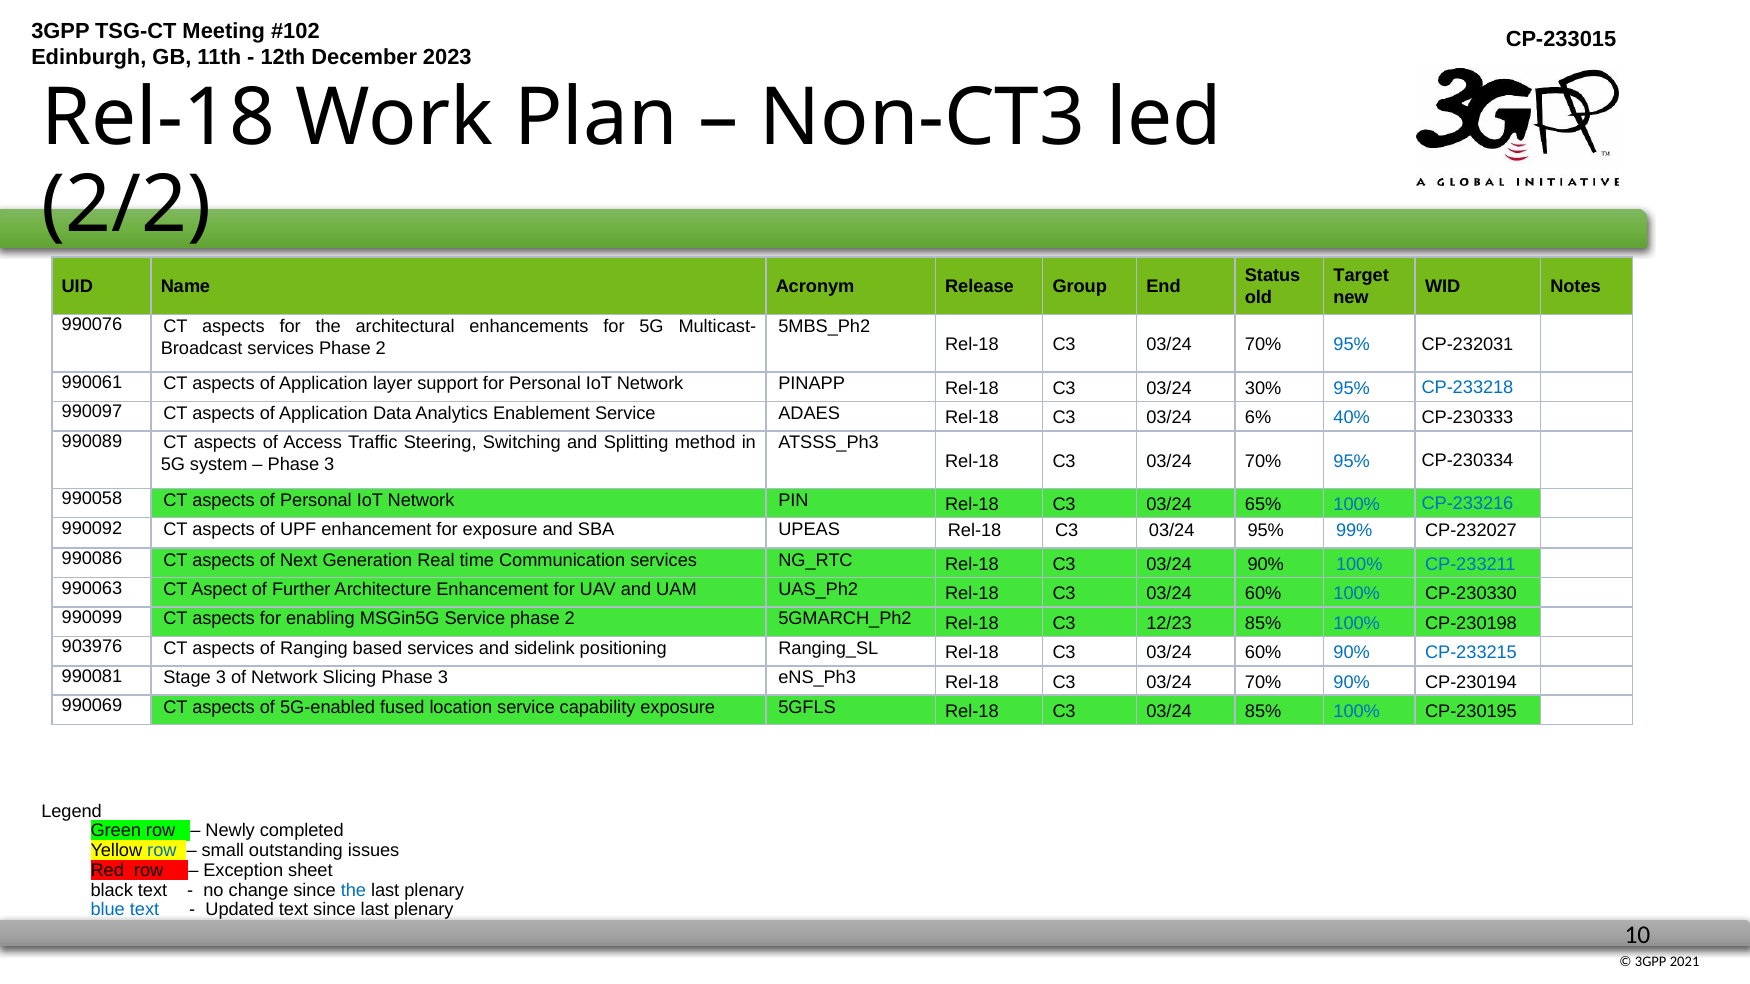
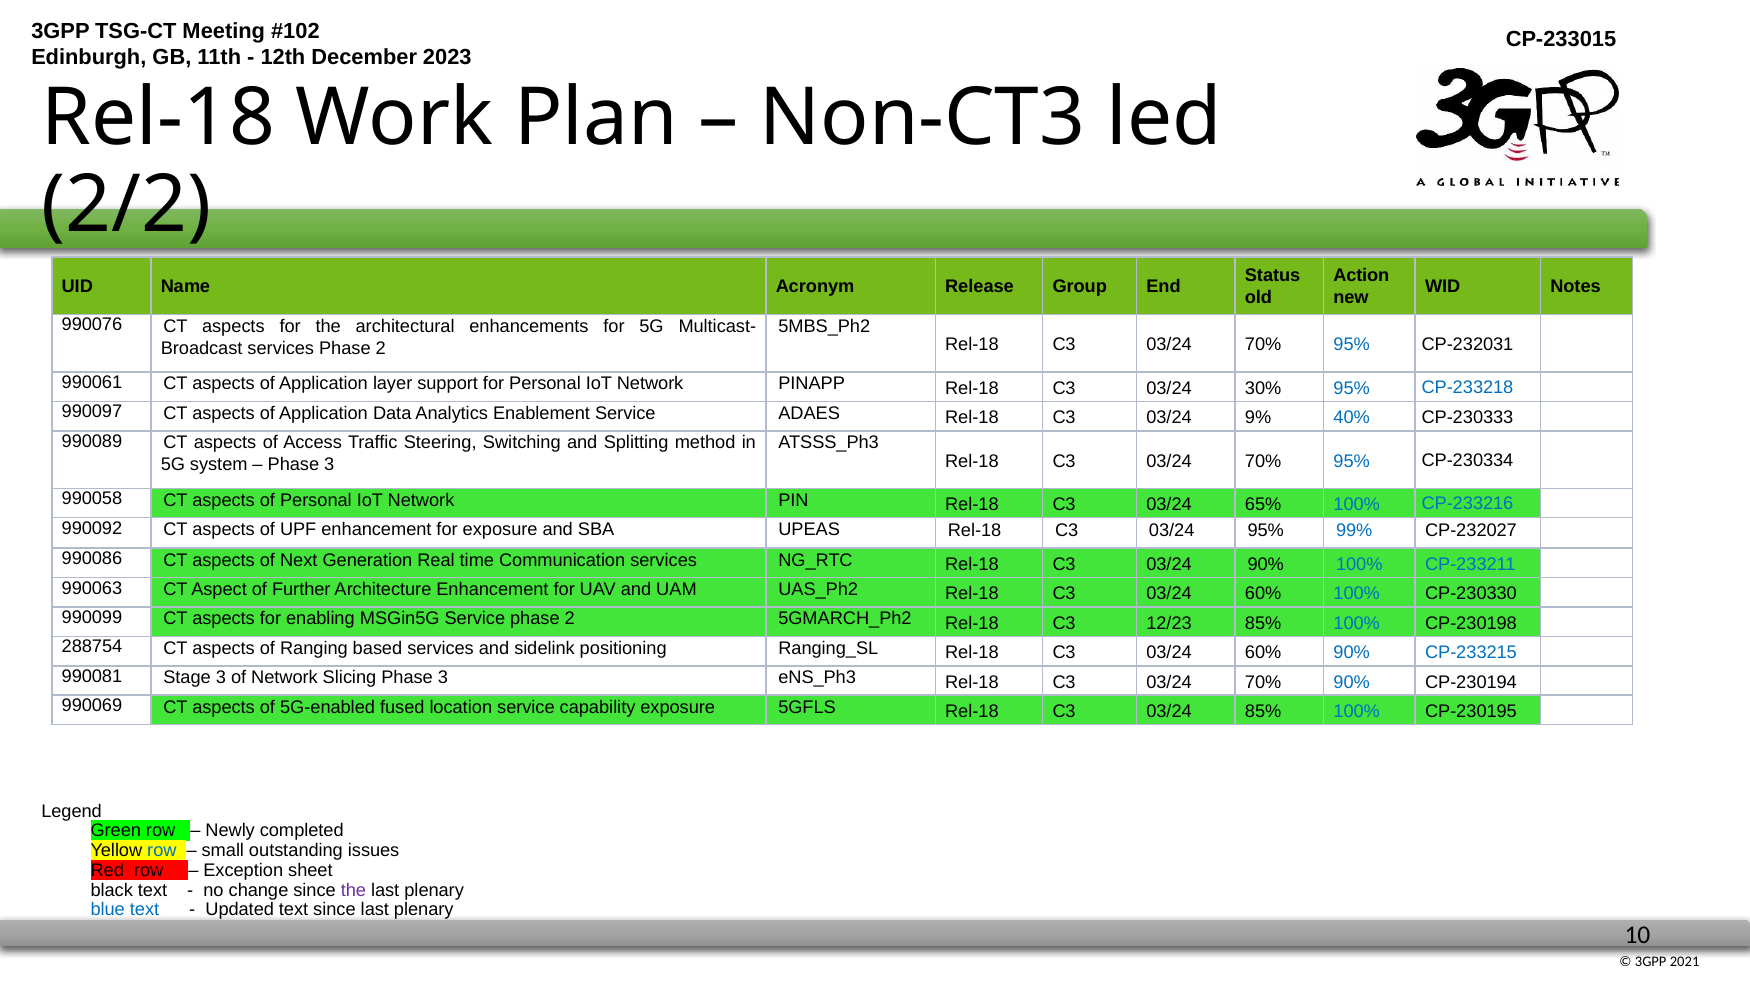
Target: Target -> Action (1361, 276)
6%: 6% -> 9% (1258, 418)
903976: 903976 -> 288754 (92, 647)
the colour: blue -> purple (353, 890)
